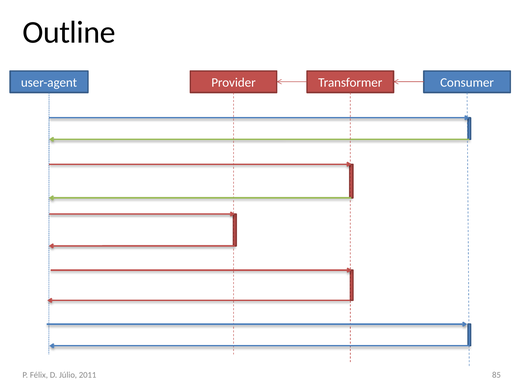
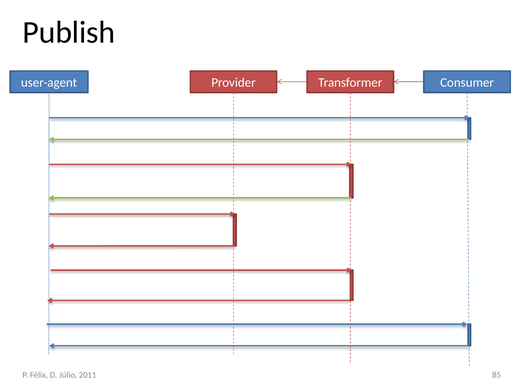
Outline: Outline -> Publish (69, 32)
